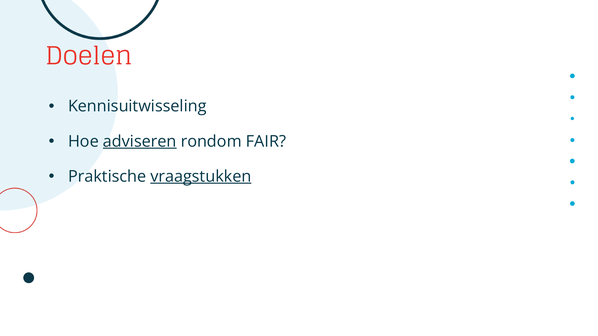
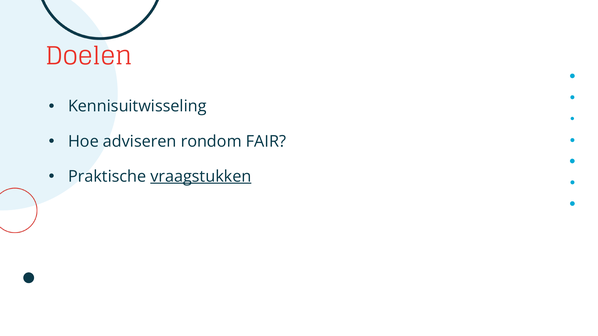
adviseren underline: present -> none (140, 141)
